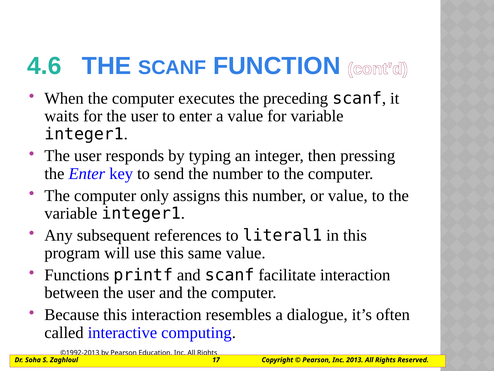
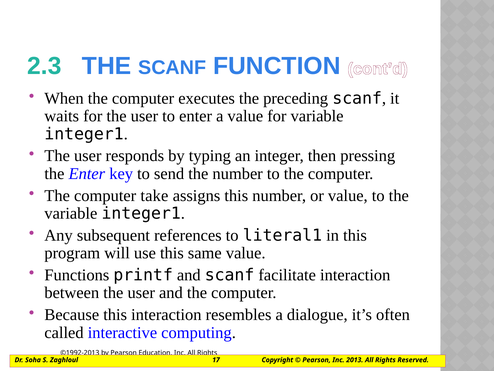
4.6: 4.6 -> 2.3 (44, 66)
only: only -> take (154, 195)
